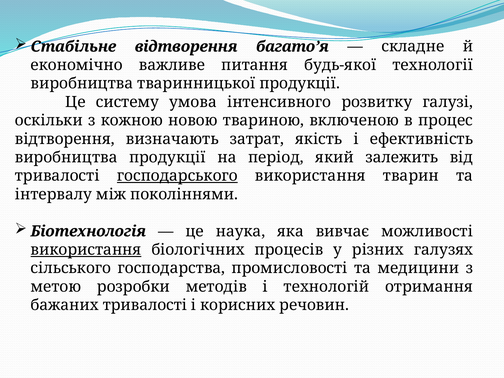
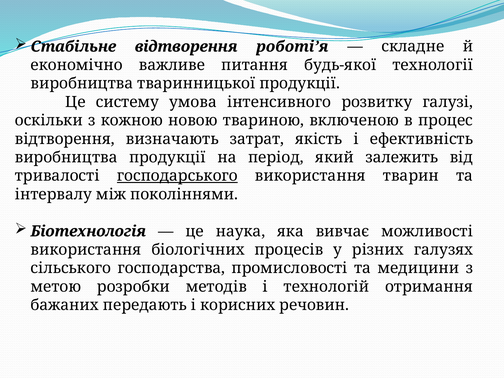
багато’я: багато’я -> роботі’я (292, 47)
використання underline: present -> none (86, 250)
бажаних тривалості: тривалості -> передають (145, 305)
